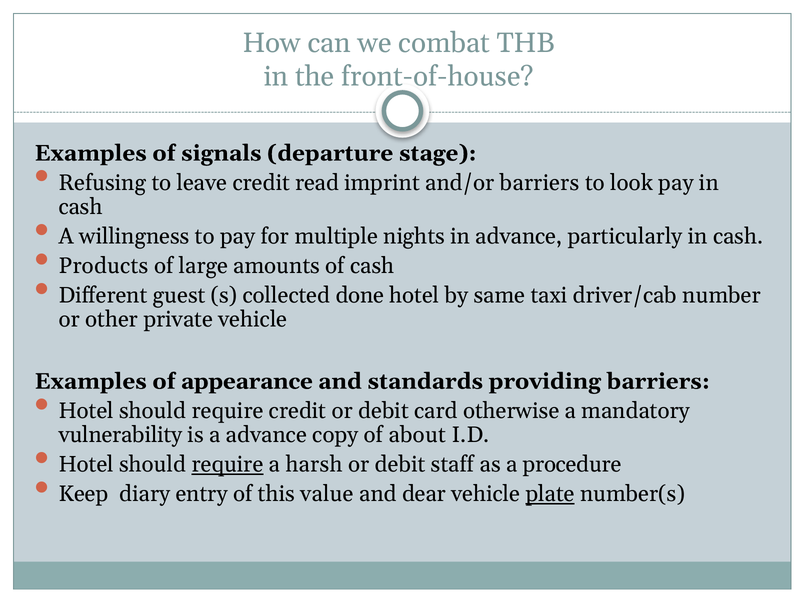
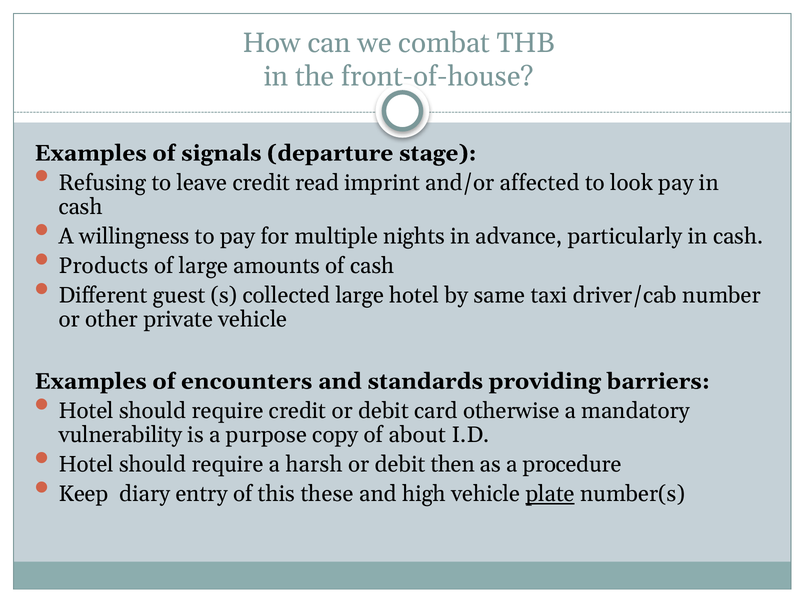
and/or barriers: barriers -> affected (540, 183)
collected done: done -> large (360, 296)
appearance: appearance -> encounters (247, 382)
a advance: advance -> purpose (266, 436)
require underline: present -> none (227, 465)
staff: staff -> then (453, 465)
value: value -> these (327, 495)
dear: dear -> high (424, 495)
